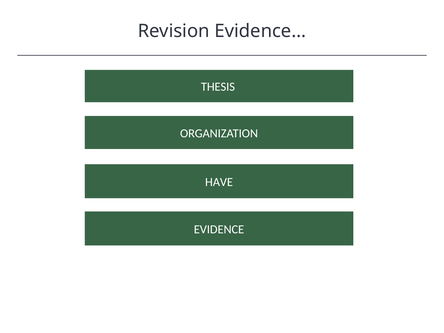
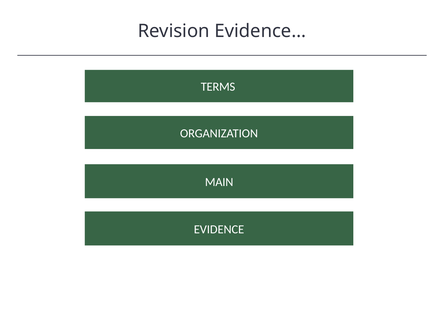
THESIS: THESIS -> TERMS (218, 87)
HAVE: HAVE -> MAIN (219, 182)
